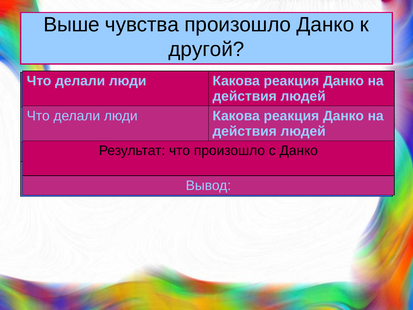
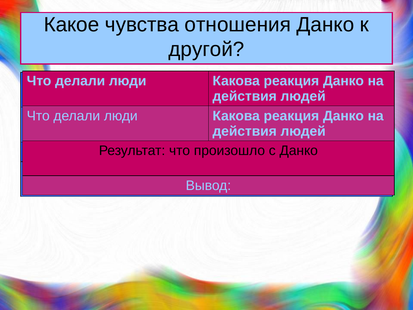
Выше: Выше -> Какое (72, 25)
чувства произошло: произошло -> отношения (238, 25)
